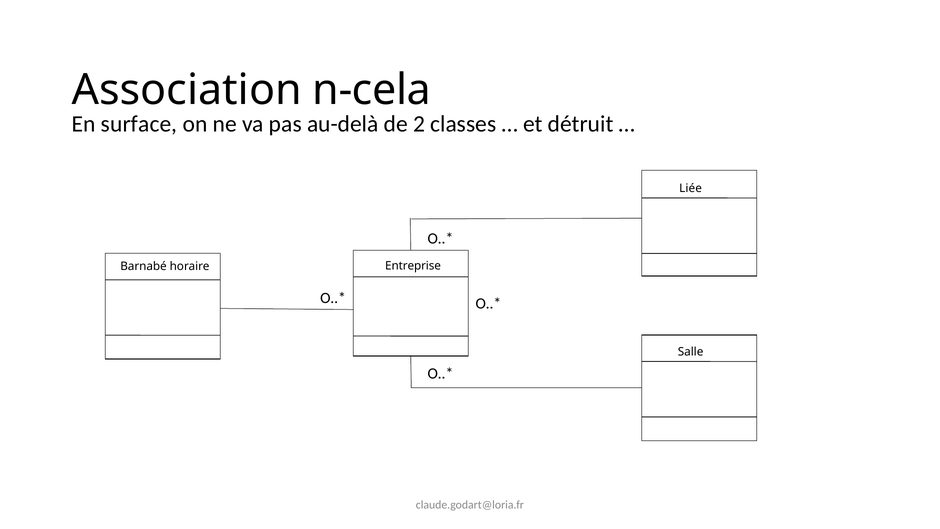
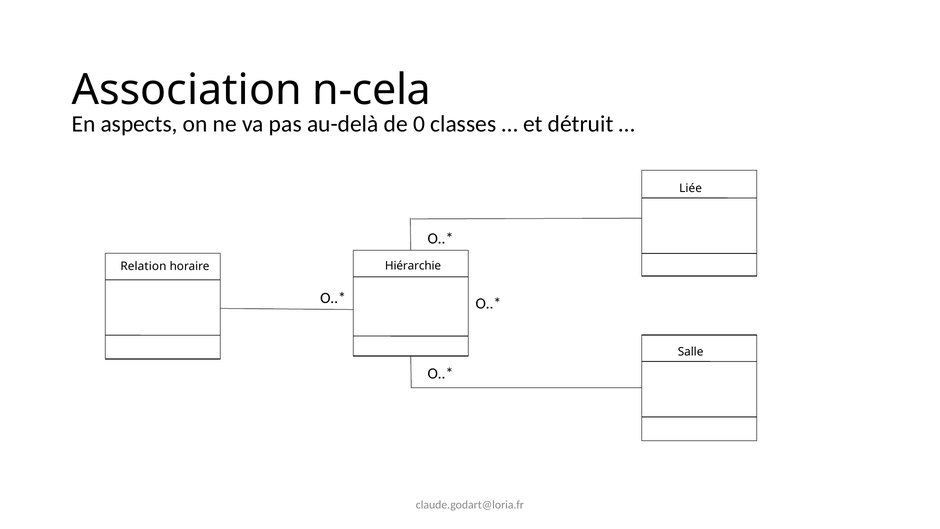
surface: surface -> aspects (139, 124)
2: 2 -> 0 (419, 124)
Entreprise: Entreprise -> Hiérarchie (413, 266)
Barnabé: Barnabé -> Relation (143, 266)
